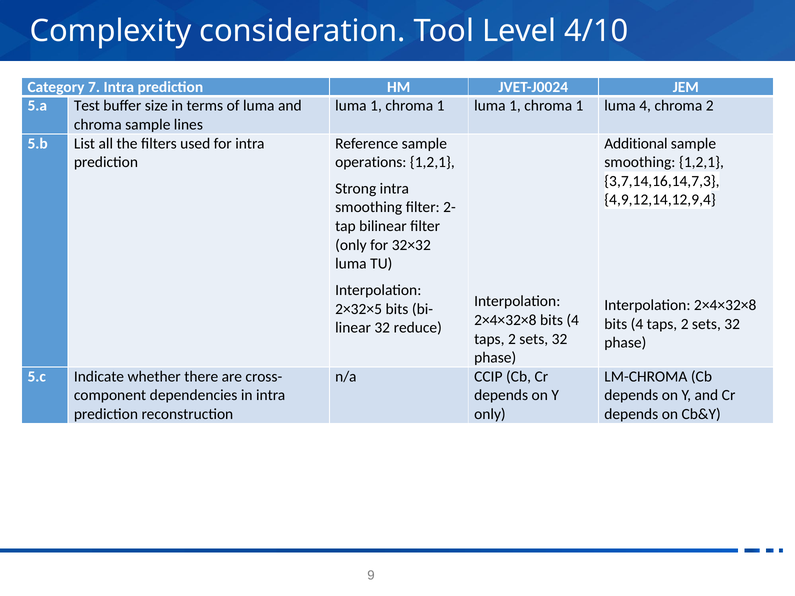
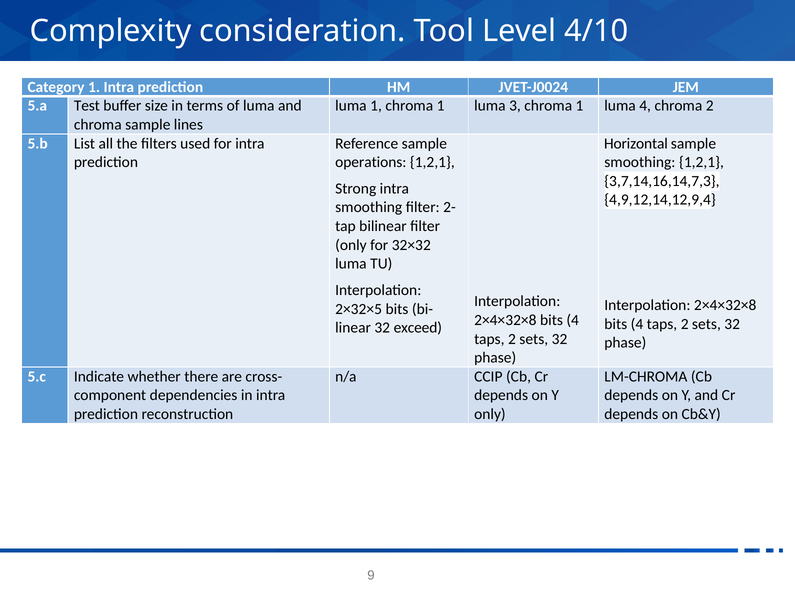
Category 7: 7 -> 1 (94, 87)
1 luma 1: 1 -> 3 (515, 106)
Additional: Additional -> Horizontal (636, 144)
reduce: reduce -> exceed (418, 328)
